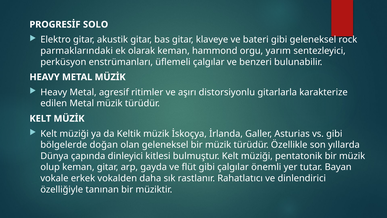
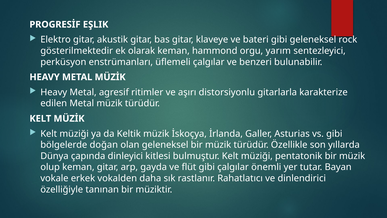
SOLO: SOLO -> EŞLIK (96, 24)
parmaklarındaki: parmaklarındaki -> gösterilmektedir (77, 51)
